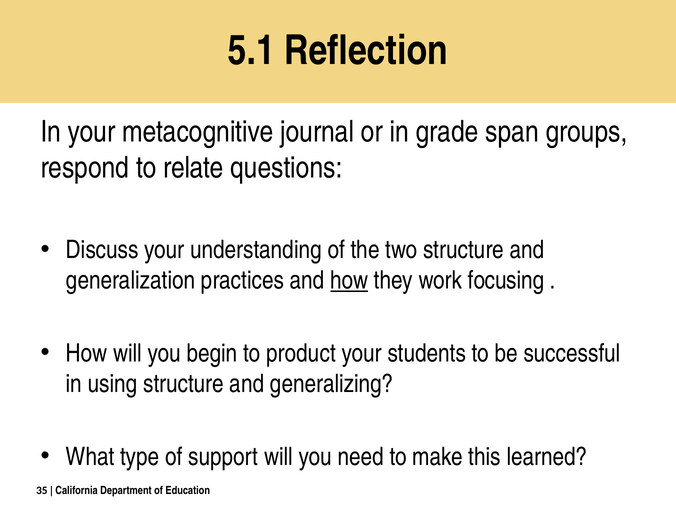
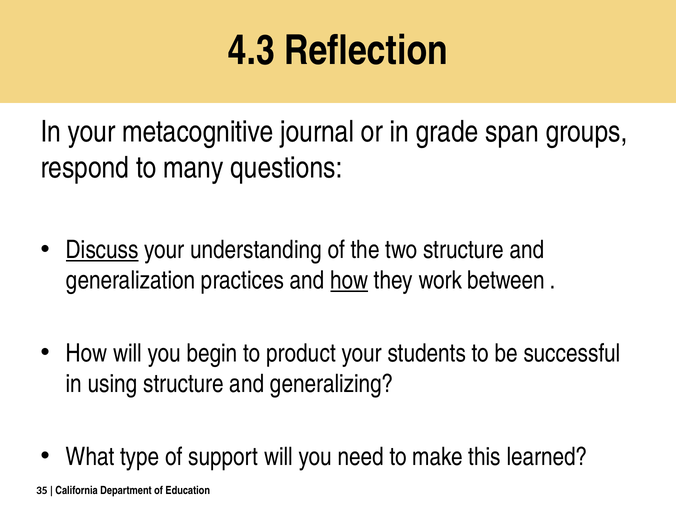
5.1: 5.1 -> 4.3 (251, 50)
relate: relate -> many (193, 168)
Discuss underline: none -> present (102, 250)
focusing: focusing -> between (506, 280)
